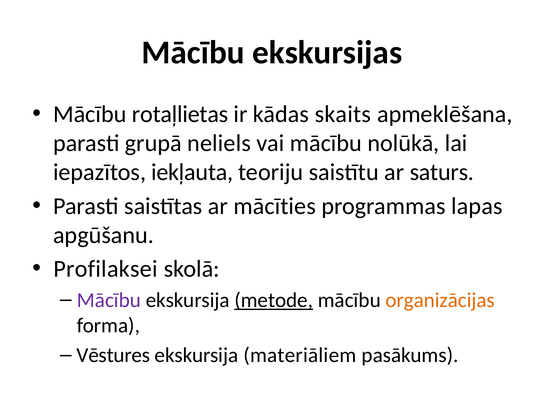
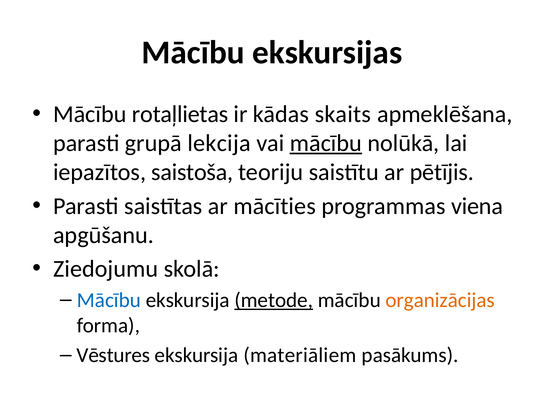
neliels: neliels -> lekcija (219, 143)
mācību underline: none -> present (326, 143)
iekļauta: iekļauta -> saistoša (192, 172)
saturs: saturs -> pētījis (442, 172)
lapas: lapas -> viena (477, 206)
Profilaksei: Profilaksei -> Ziedojumu (106, 269)
Mācību colour: purple -> blue (109, 300)
